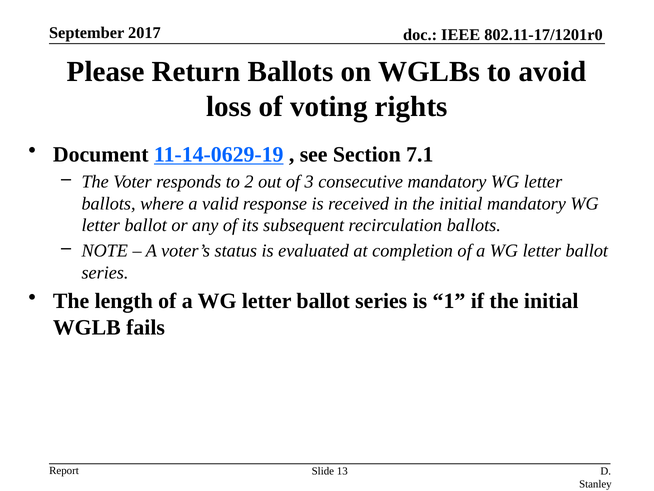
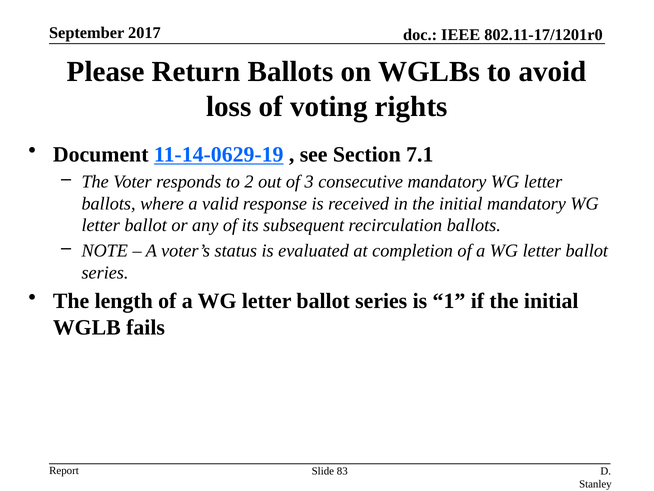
13: 13 -> 83 (342, 470)
